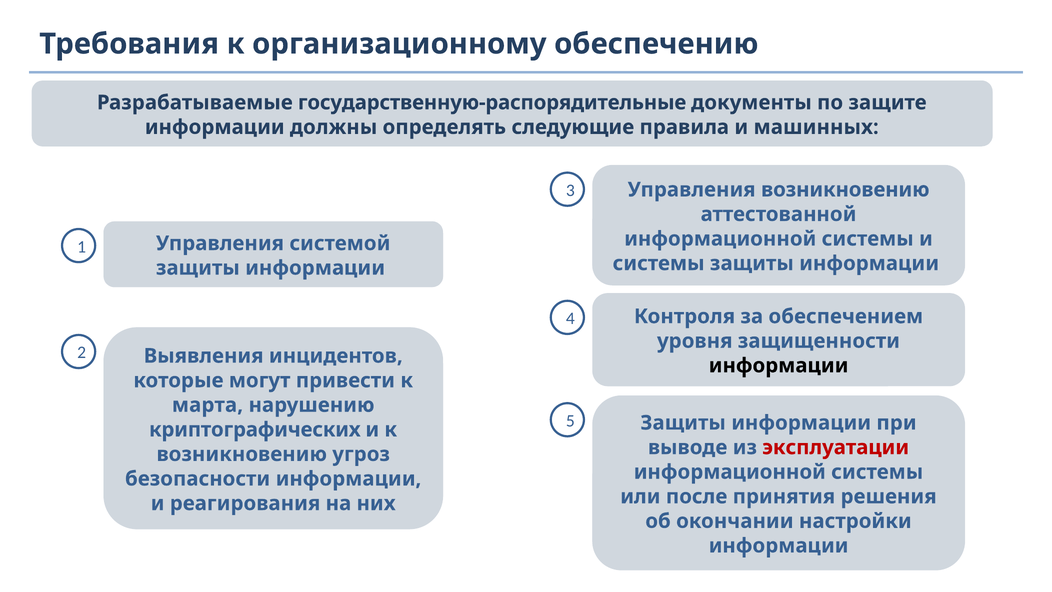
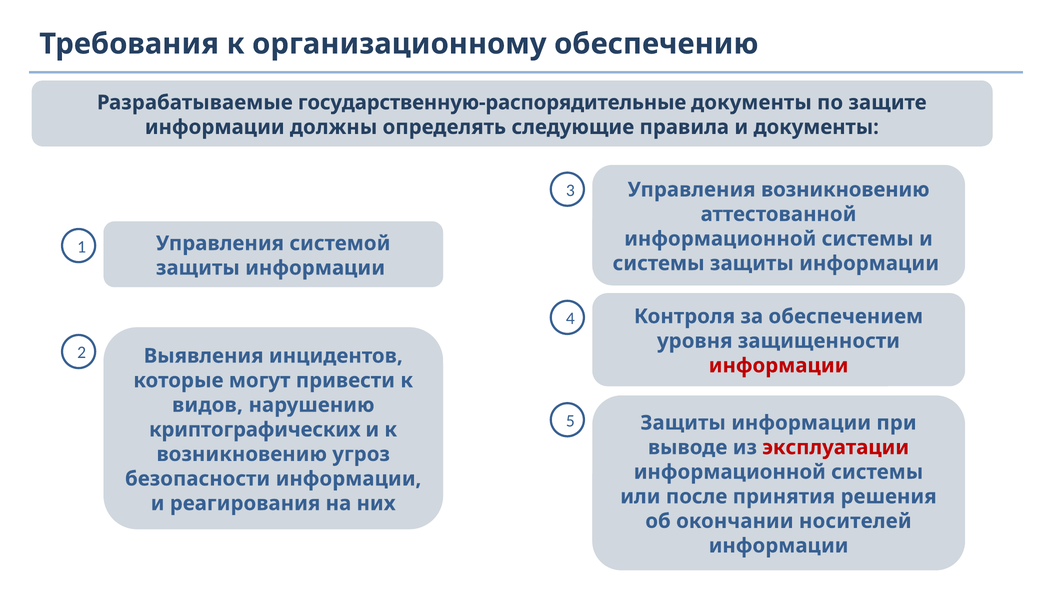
и машинных: машинных -> документы (816, 127)
информации colour: black -> red (779, 365)
марта: марта -> видов (207, 405)
настройки: настройки -> носителей (855, 521)
